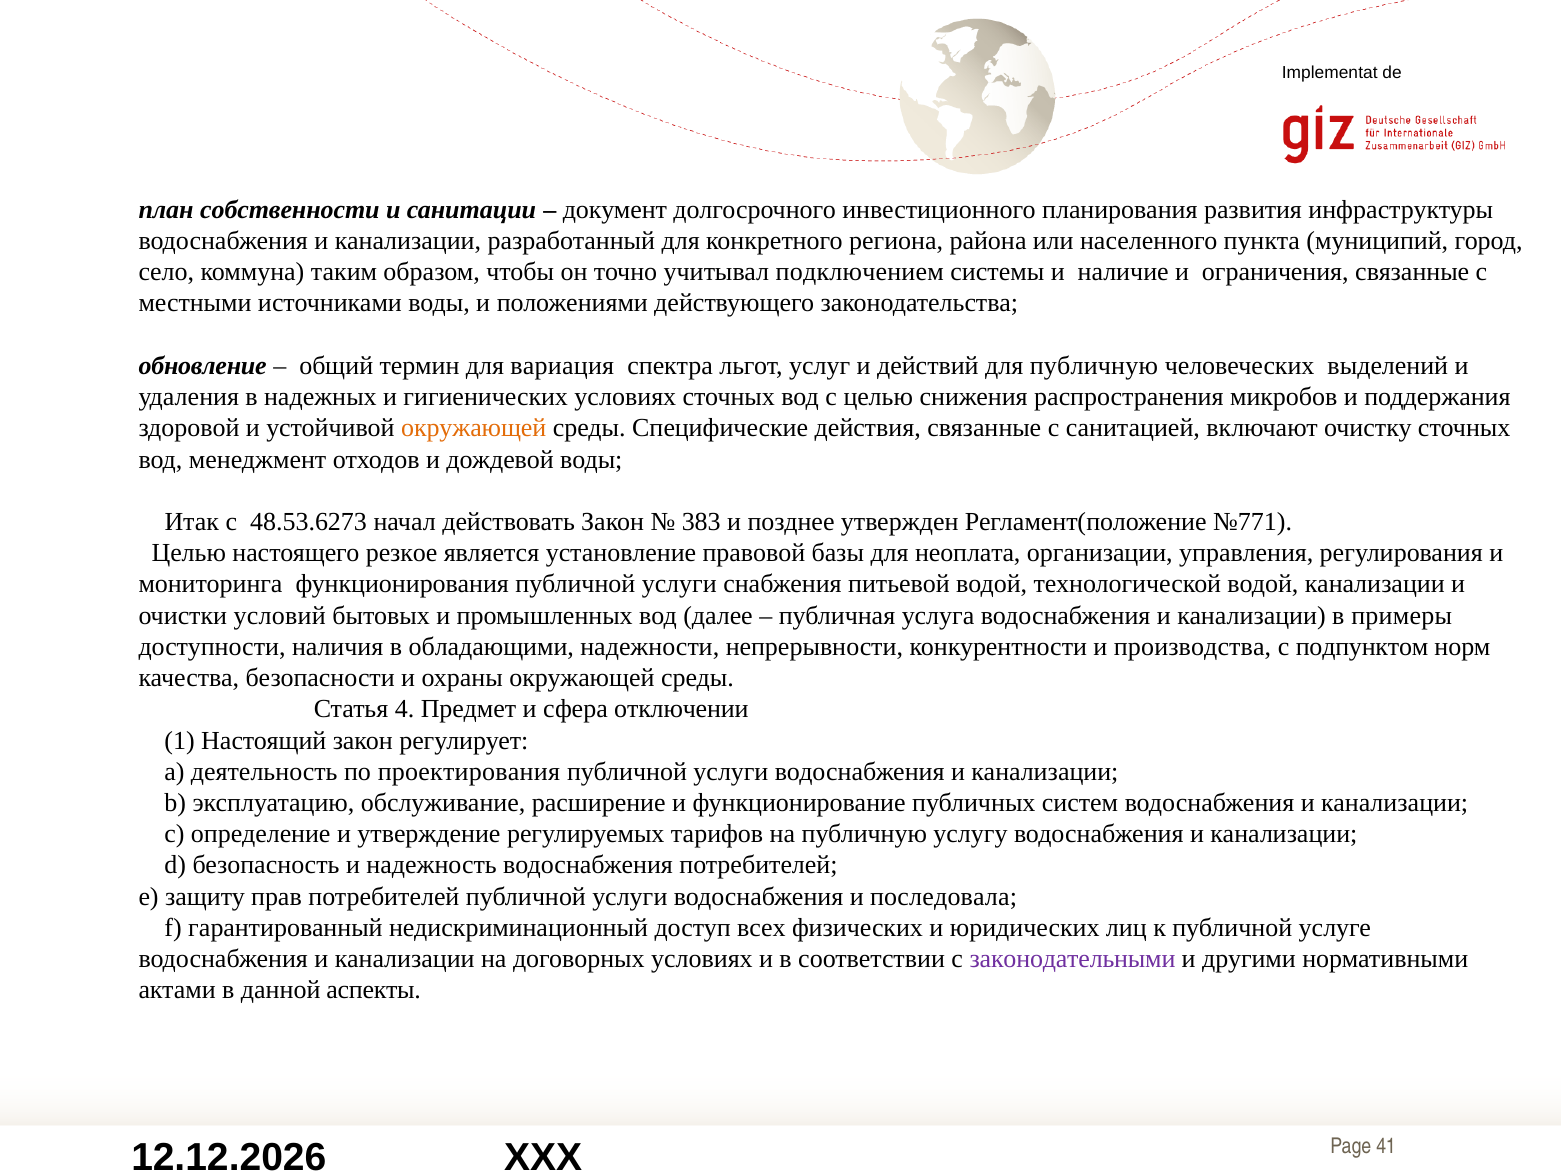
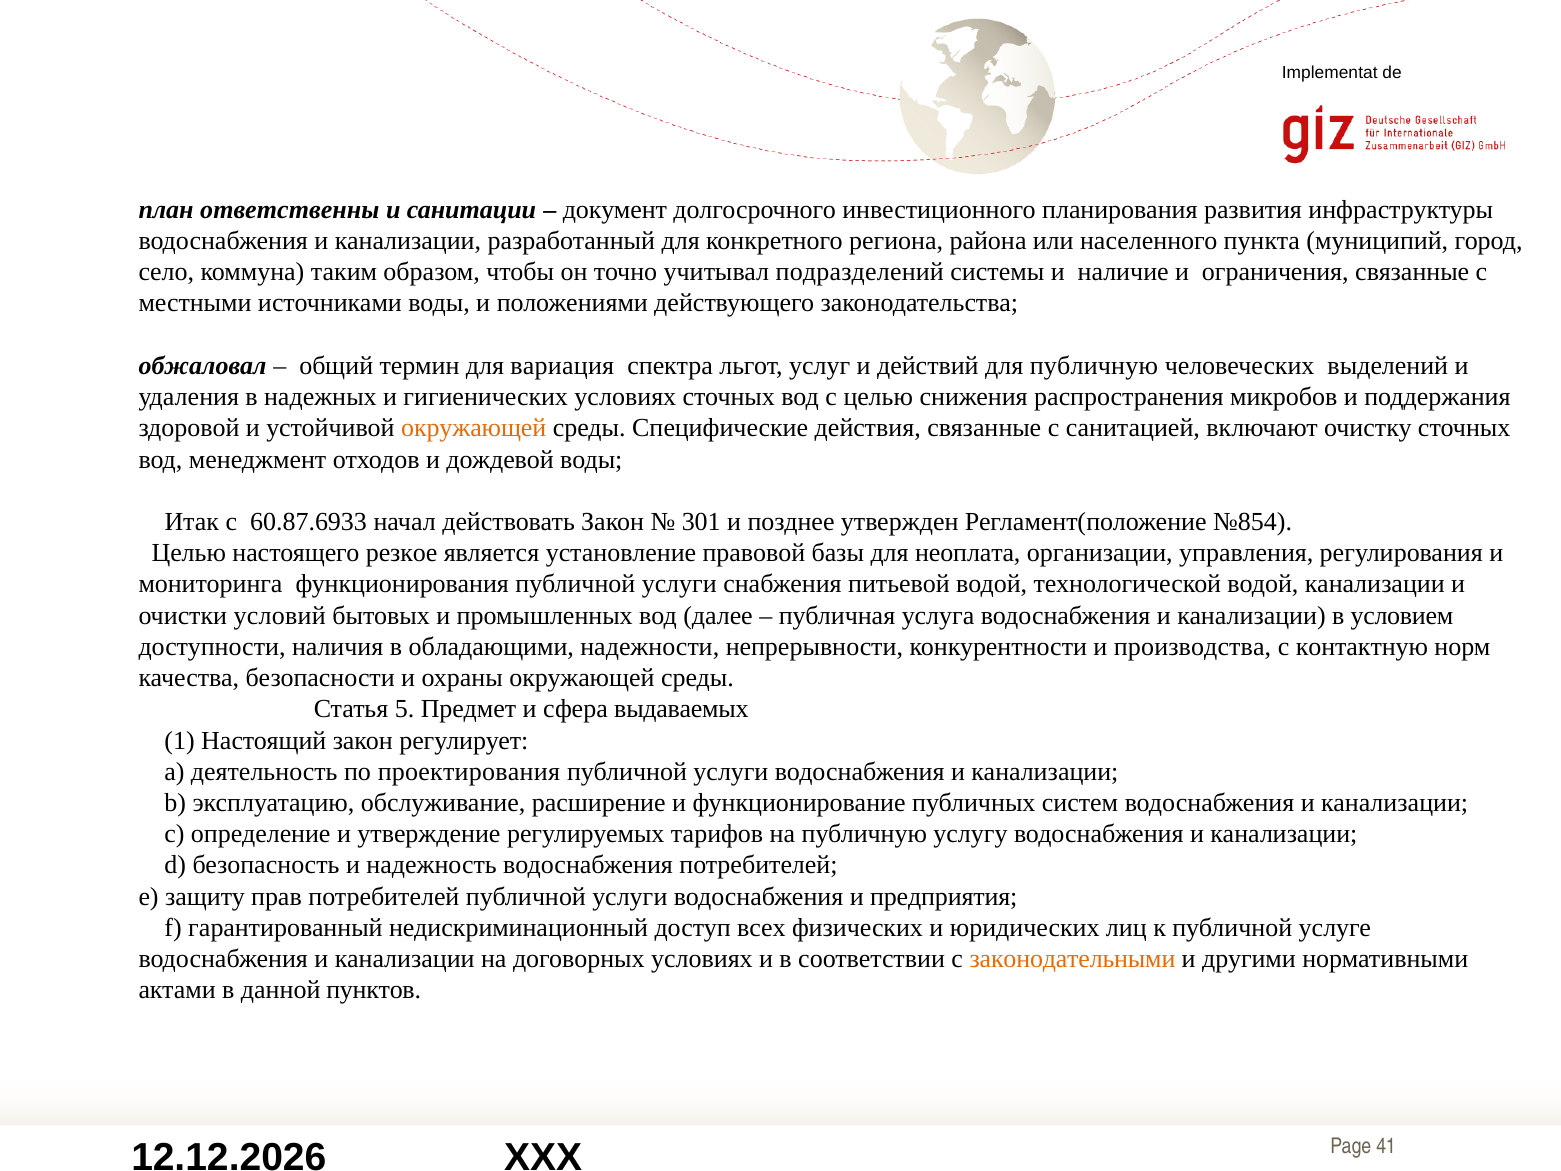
собственности: собственности -> ответственны (290, 210)
подключением: подключением -> подразделений (860, 272)
обновление: обновление -> обжаловал (202, 366)
48.53.6273: 48.53.6273 -> 60.87.6933 (309, 522)
383: 383 -> 301 (701, 522)
№771: №771 -> №854 (1253, 522)
примеры: примеры -> условием (1402, 615)
подпунктом: подпунктом -> контактную (1362, 647)
4: 4 -> 5 (405, 709)
отключении: отключении -> выдаваемых (681, 709)
последовала: последовала -> предприятия (944, 896)
законодательными colour: purple -> orange (1073, 959)
аспекты: аспекты -> пунктов (374, 990)
